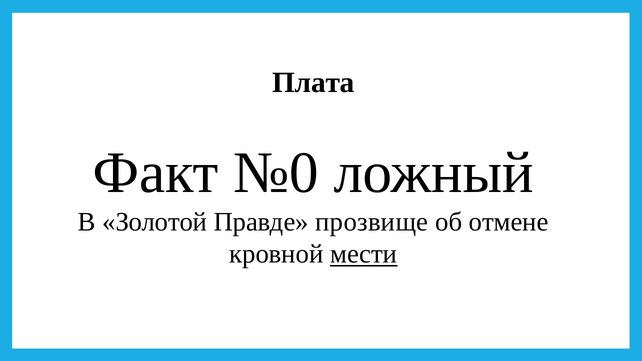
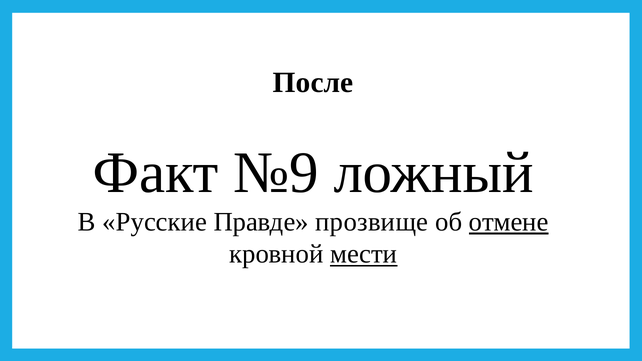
Плата: Плата -> После (313, 83)
№0: №0 -> №9 (276, 173)
Золотой: Золотой -> Русские (155, 222)
отмене underline: none -> present (509, 222)
